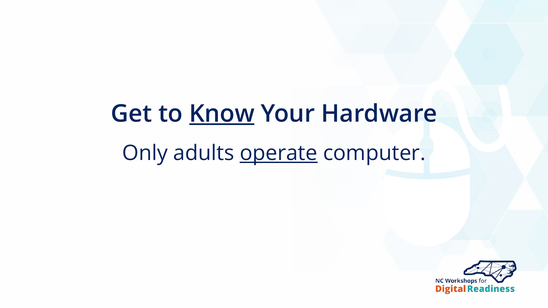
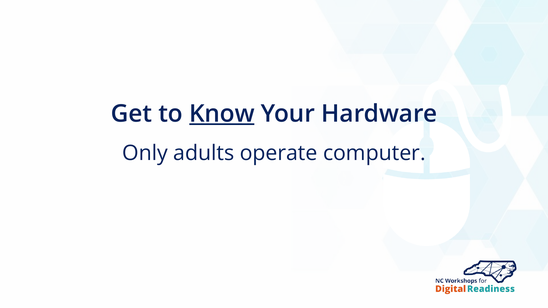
operate underline: present -> none (279, 153)
